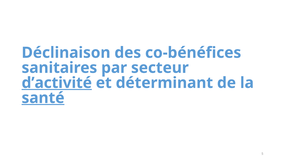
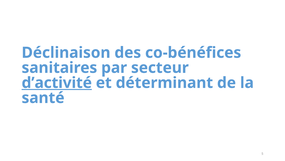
santé underline: present -> none (43, 97)
